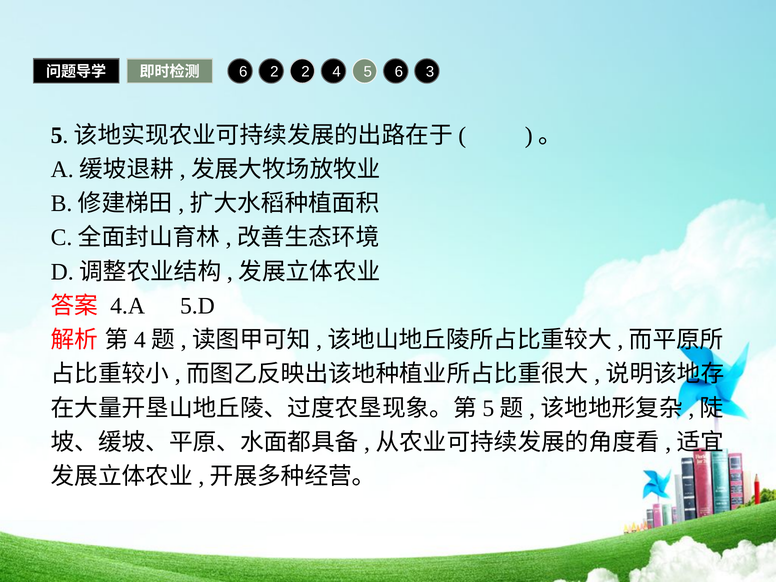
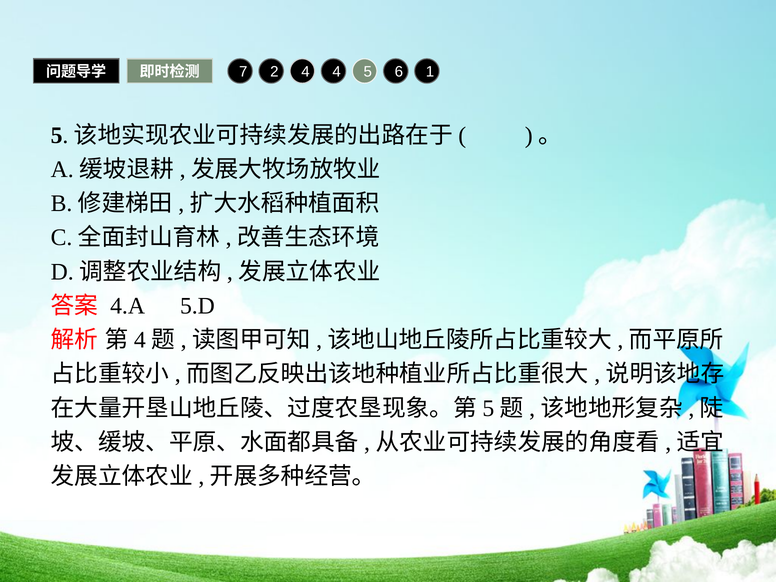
6: 6 -> 7 (243, 72)
2 2: 2 -> 4 (305, 72)
3: 3 -> 1 (430, 72)
